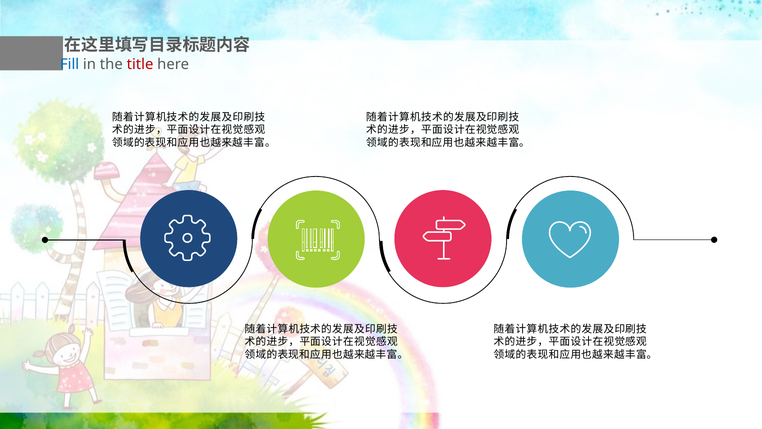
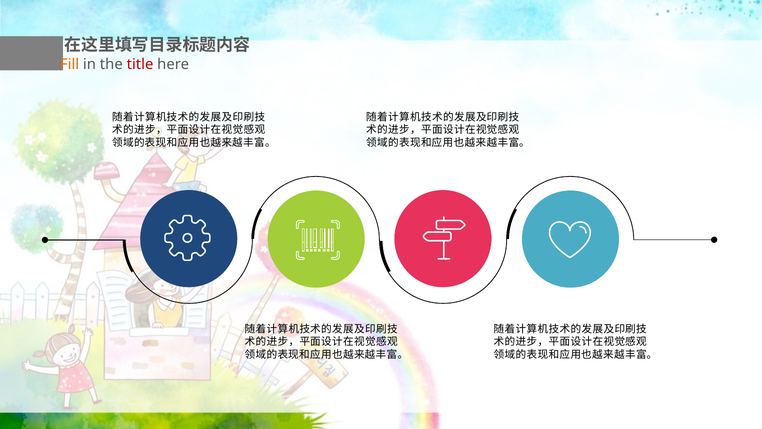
Fill colour: blue -> orange (70, 64)
